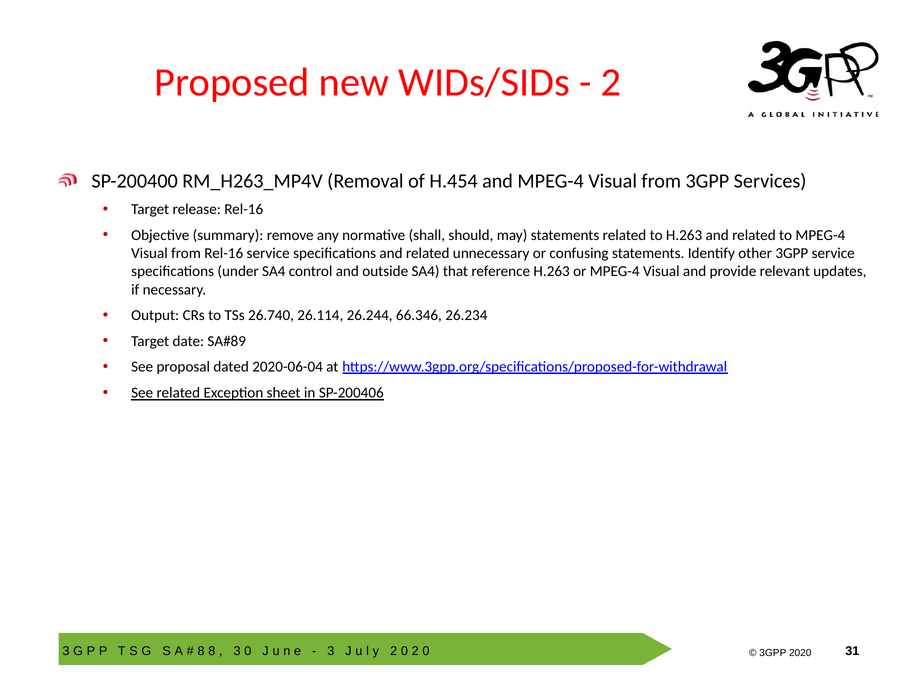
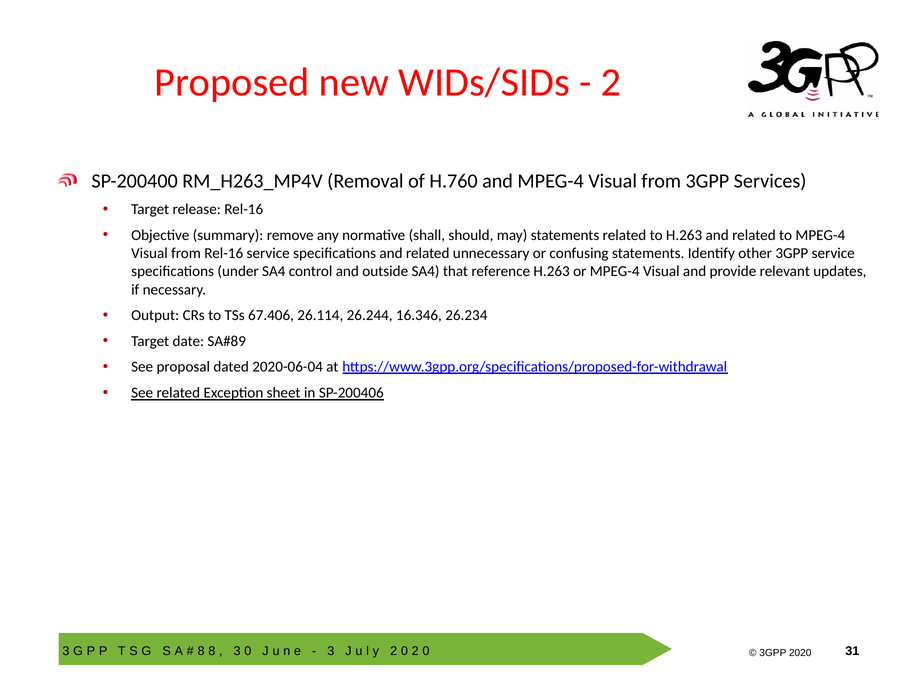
H.454: H.454 -> H.760 (454, 181)
26.740: 26.740 -> 67.406 (271, 316)
66.346: 66.346 -> 16.346 (419, 316)
